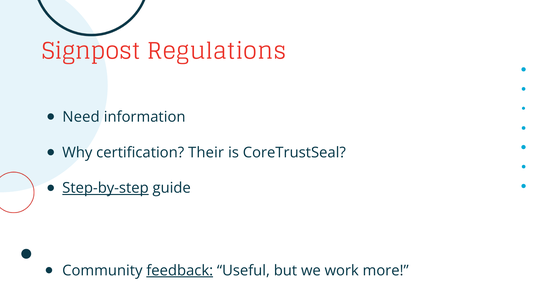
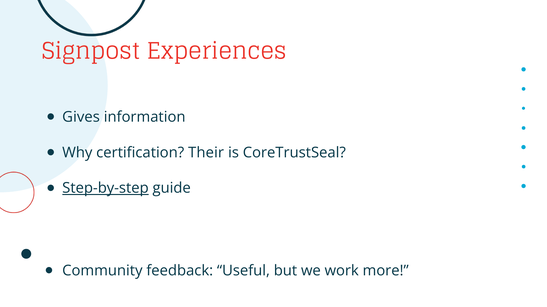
Regulations: Regulations -> Experiences (217, 51)
Need: Need -> Gives (81, 117)
feedback underline: present -> none (180, 271)
